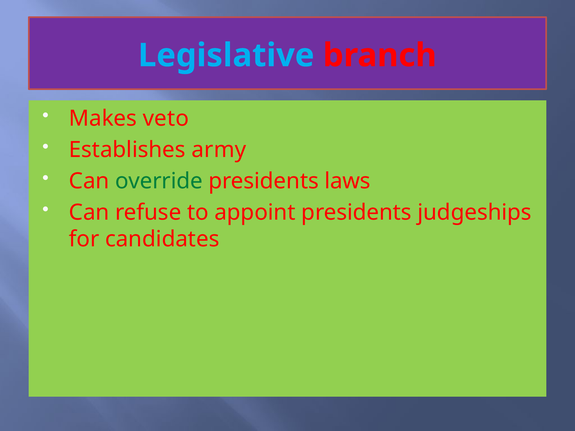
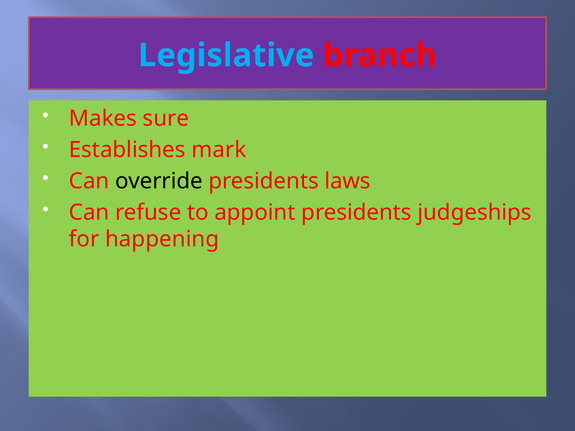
veto: veto -> sure (166, 118)
army: army -> mark (219, 150)
override colour: green -> black (159, 181)
candidates: candidates -> happening (162, 239)
